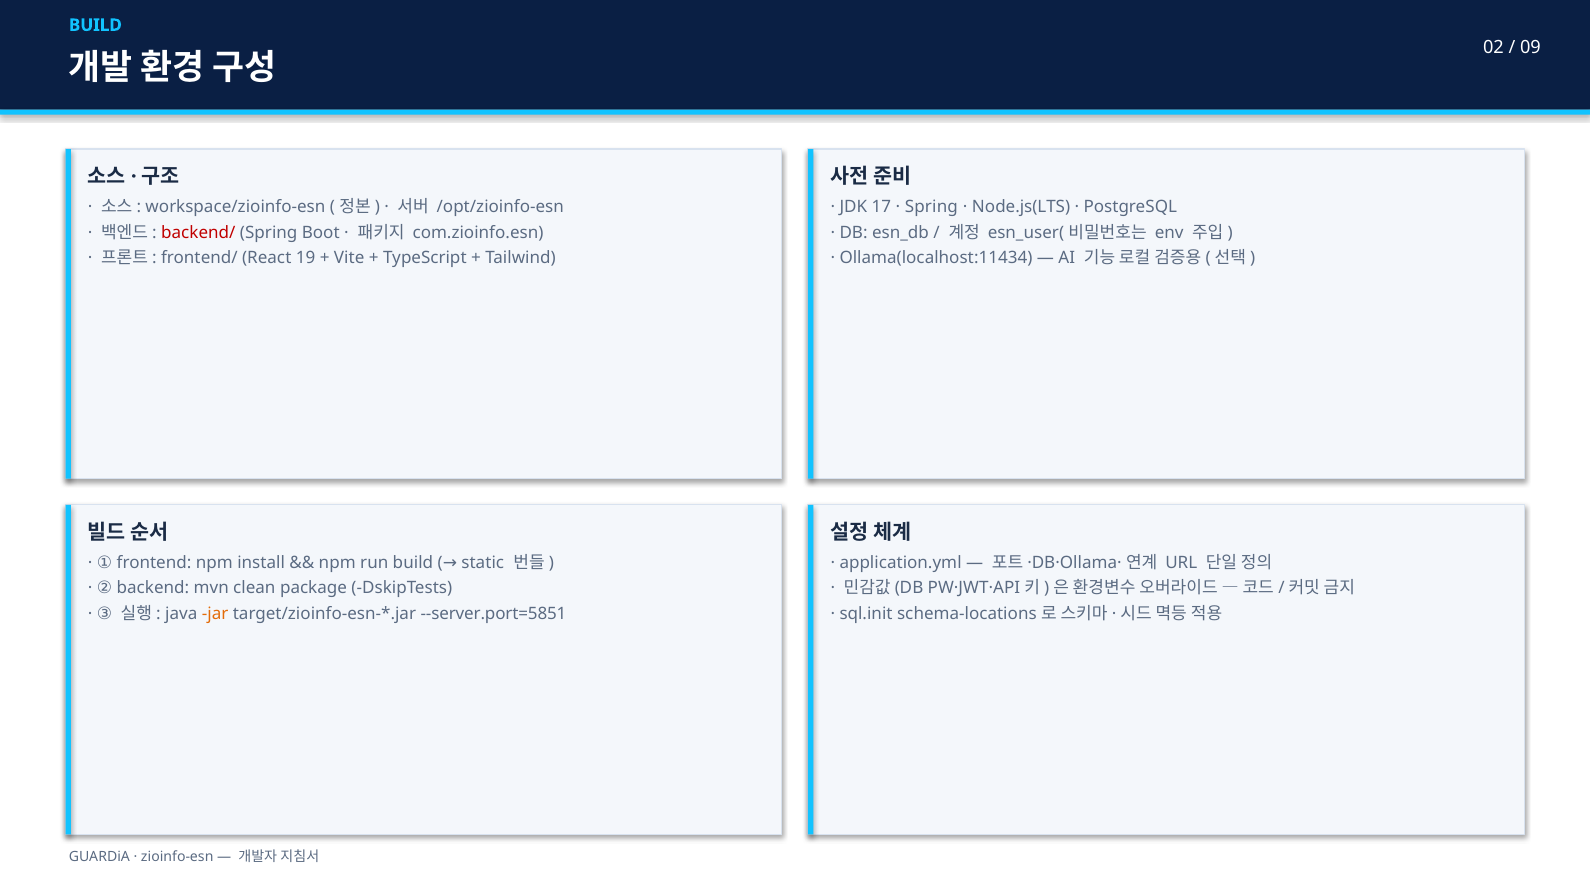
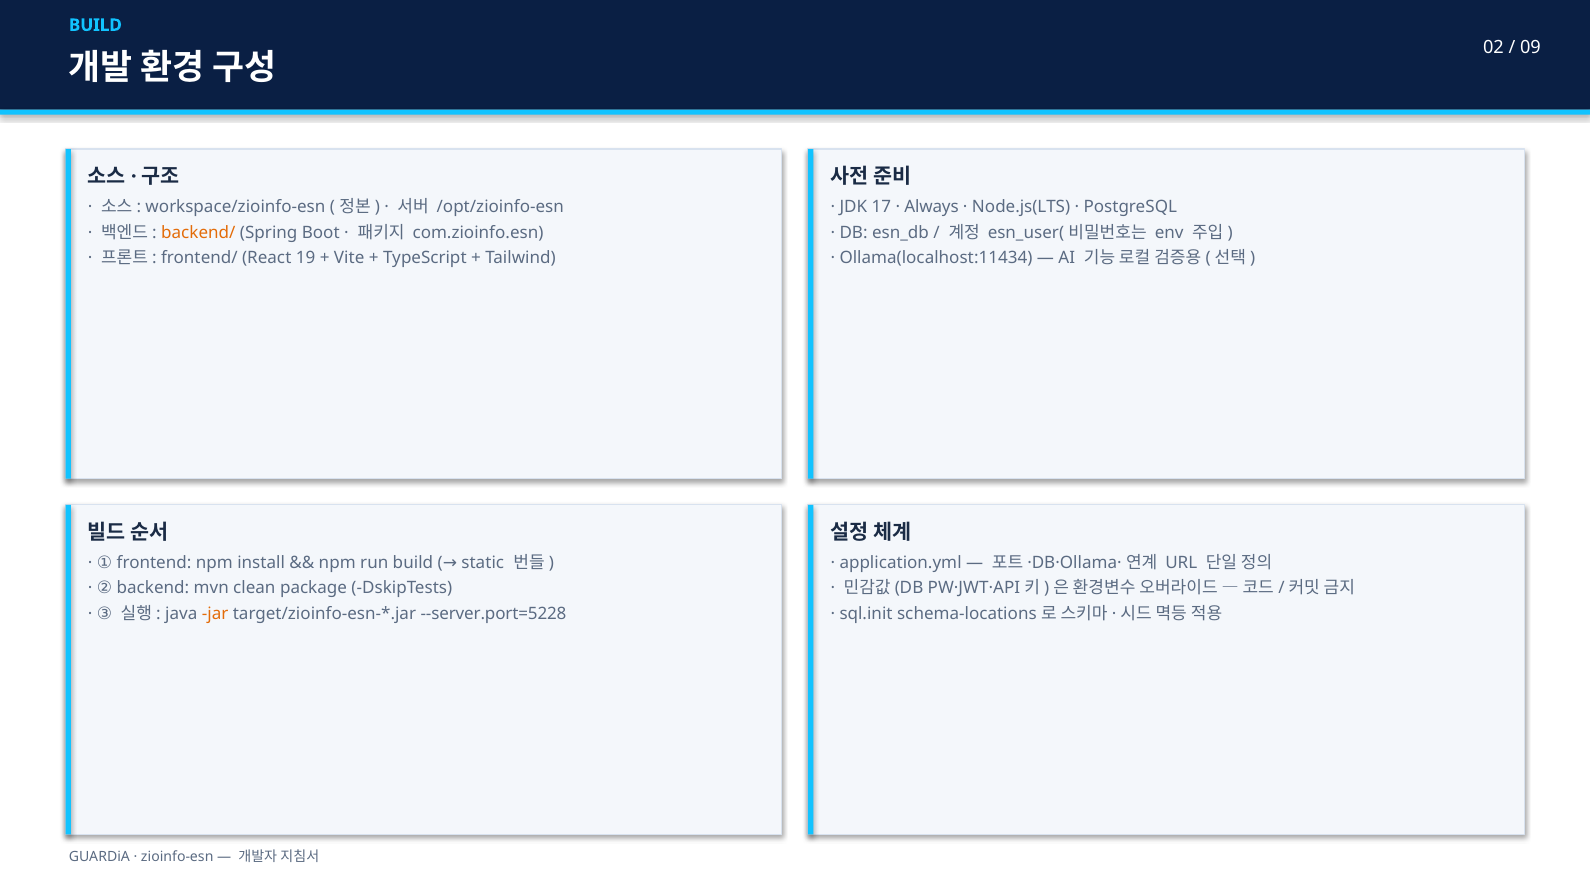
Spring: Spring -> Always (932, 207)
backend/ colour: red -> orange (198, 233)
--server.port=5851: --server.port=5851 -> --server.port=5228 (494, 614)
